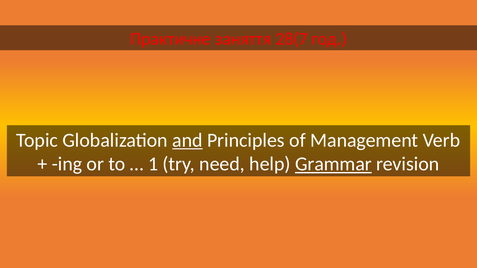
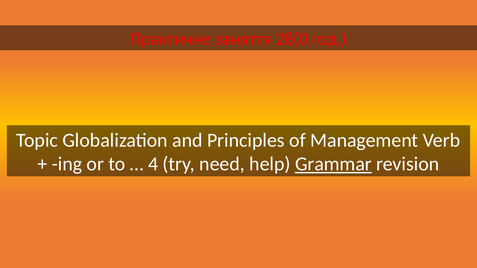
28(7: 28(7 -> 28(0 (292, 39)
and underline: present -> none (187, 140)
1: 1 -> 4 (153, 164)
